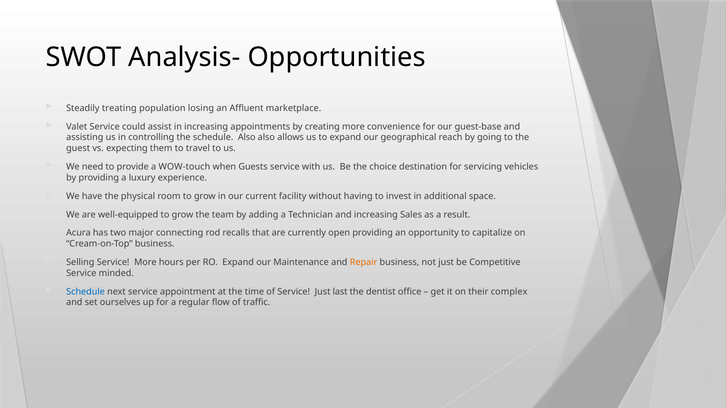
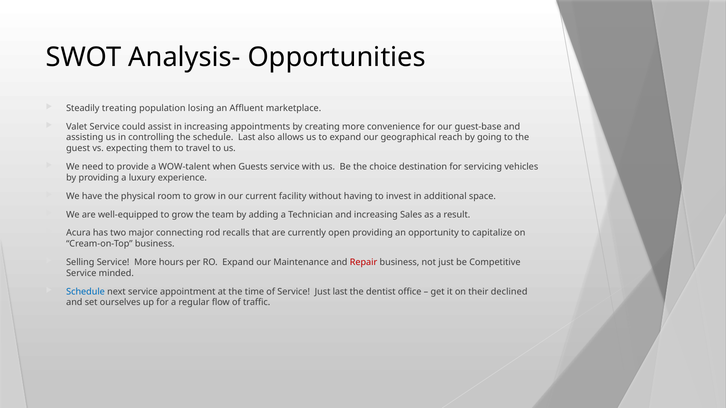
schedule Also: Also -> Last (247, 138)
WOW-touch: WOW-touch -> WOW-talent (184, 167)
Repair colour: orange -> red (364, 263)
complex: complex -> declined (509, 292)
